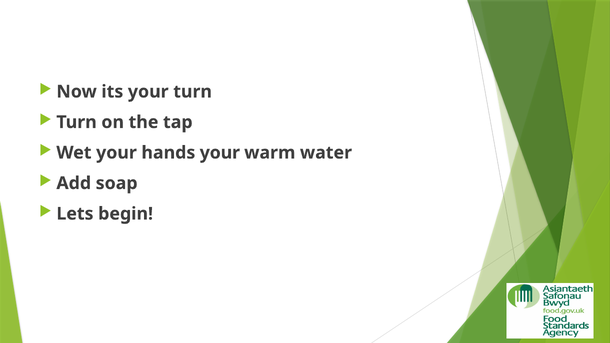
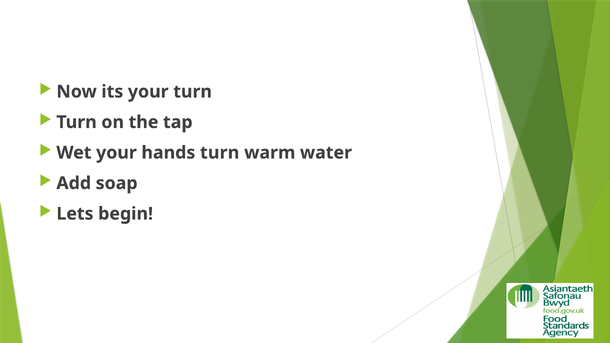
hands your: your -> turn (220, 153)
